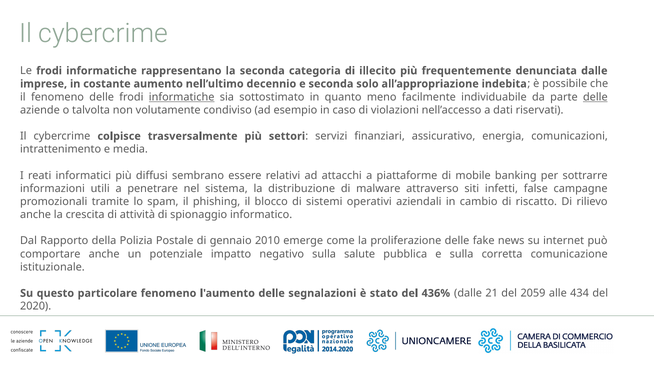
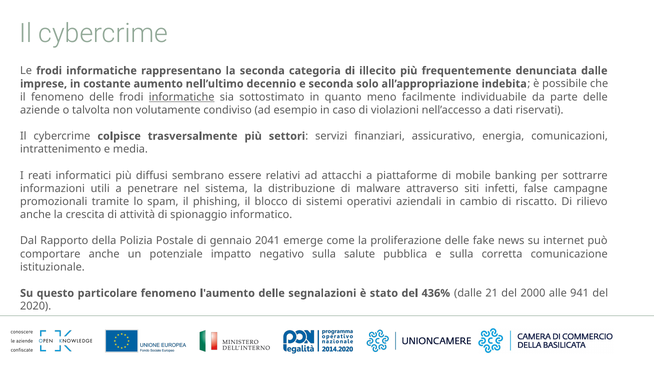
delle underline: present -> none (595, 97)
2010: 2010 -> 2041 (267, 241)
2059: 2059 -> 2000 (533, 293)
434: 434 -> 941 (580, 293)
